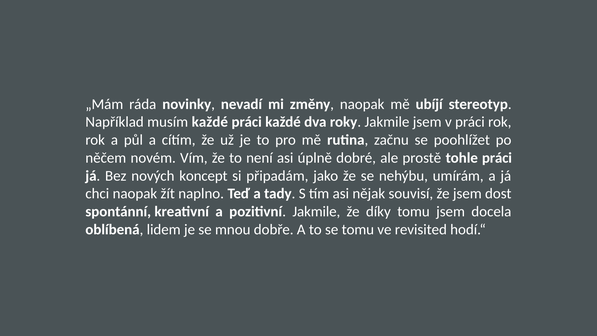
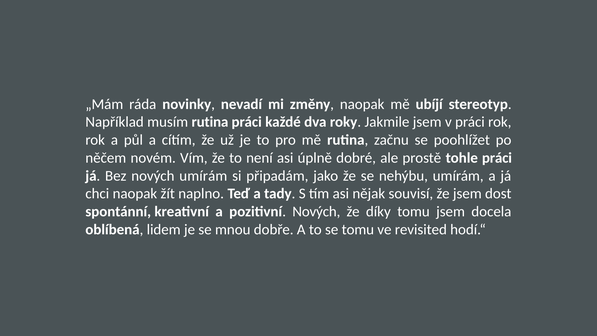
musím každé: každé -> rutina (210, 122)
nových koncept: koncept -> umírám (203, 176)
pozitivní Jakmile: Jakmile -> Nových (316, 212)
